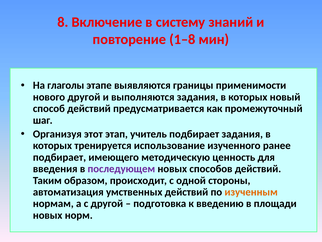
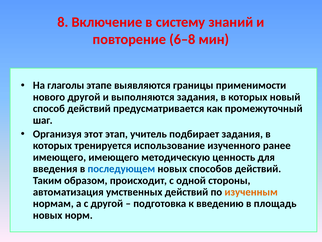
1–8: 1–8 -> 6–8 (182, 39)
подбирает: подбирает -> имеющего (59, 157)
последующем colour: purple -> blue (121, 169)
площади: площади -> площадь (275, 203)
